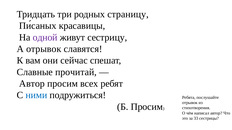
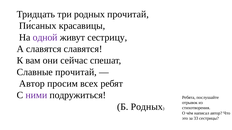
родных страницу: страницу -> прочитай (128, 14)
А отрывок: отрывок -> славятся (44, 49)
ними colour: blue -> purple (36, 95)
Б Просим: Просим -> Родных (147, 107)
